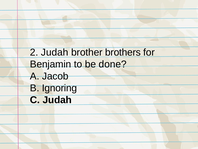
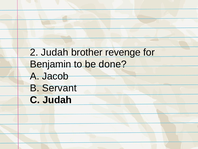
brothers: brothers -> revenge (123, 52)
Ignoring: Ignoring -> Servant (59, 88)
